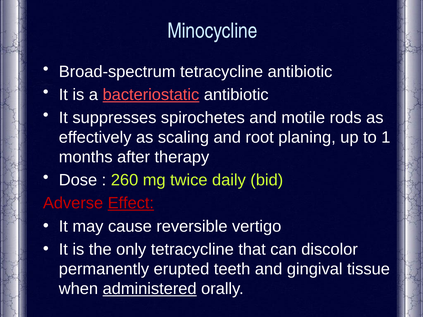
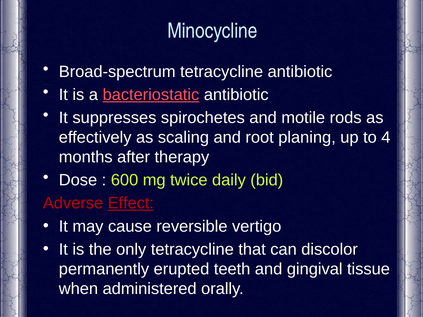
1: 1 -> 4 (386, 138)
260: 260 -> 600 (125, 180)
administered underline: present -> none (150, 289)
